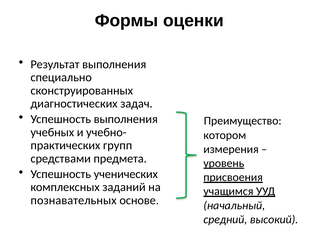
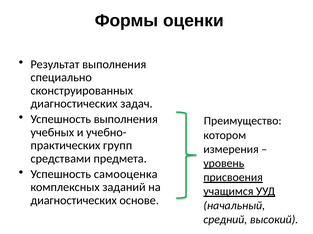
ученических: ученических -> самооценка (126, 175)
познавательных: познавательных -> диагностических (74, 201)
